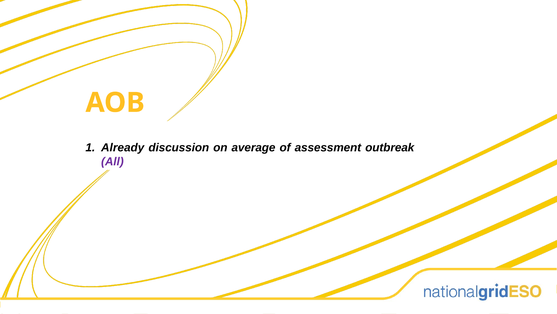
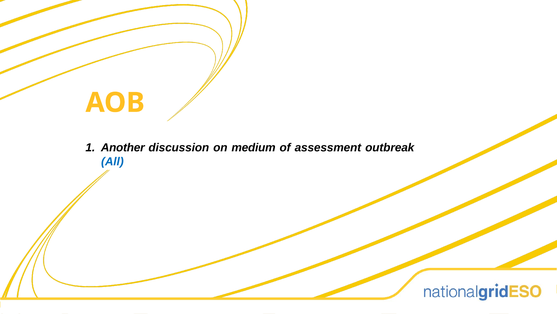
Already: Already -> Another (123, 147)
average: average -> medium (254, 147)
All colour: purple -> blue (112, 161)
